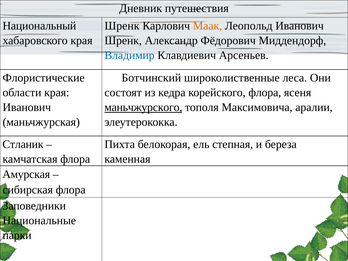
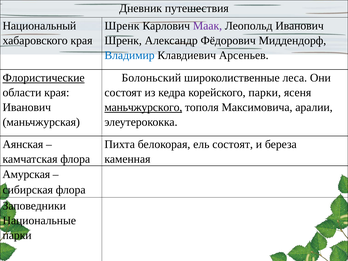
Маак colour: orange -> purple (207, 26)
Флористические underline: none -> present (44, 78)
Ботчинский: Ботчинский -> Болоньский (151, 78)
корейского флора: флора -> парки (265, 93)
Стланик: Стланик -> Аянская (23, 144)
ель степная: степная -> состоят (233, 144)
